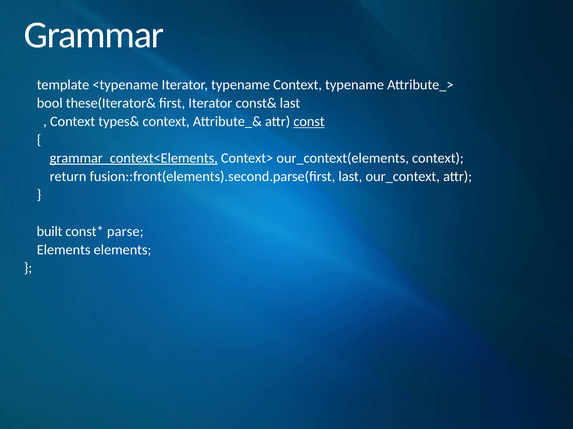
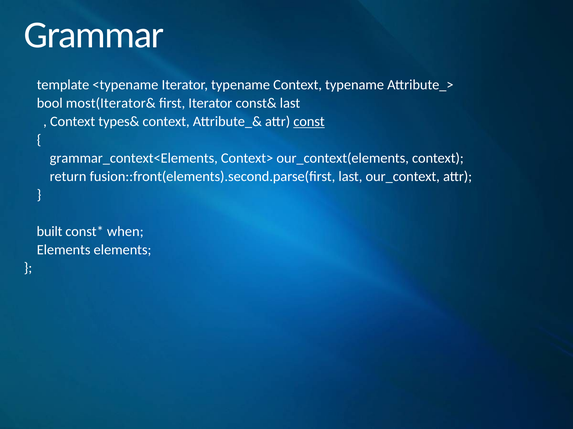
these(Iterator&: these(Iterator& -> most(Iterator& (111, 103)
grammar_context<Elements underline: present -> none (134, 158)
parse: parse -> when (125, 232)
